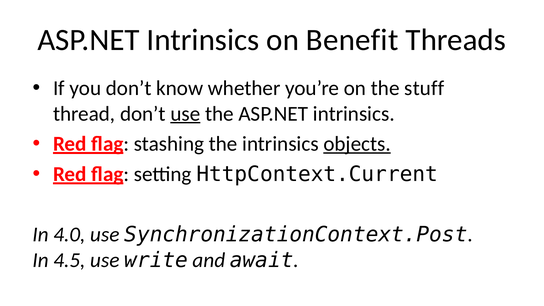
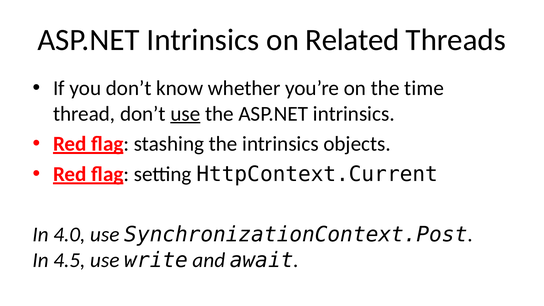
Benefit: Benefit -> Related (352, 40)
stuff: stuff -> time (424, 88)
objects underline: present -> none (357, 144)
